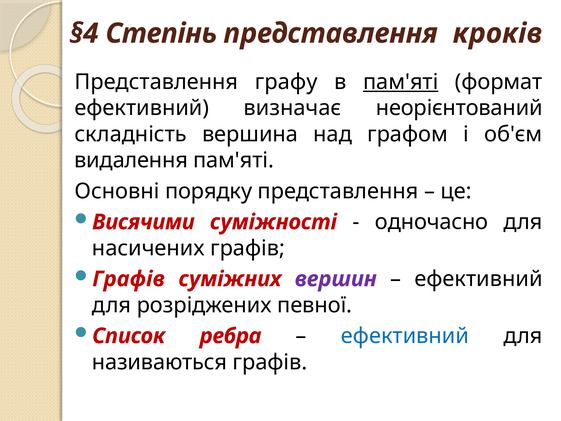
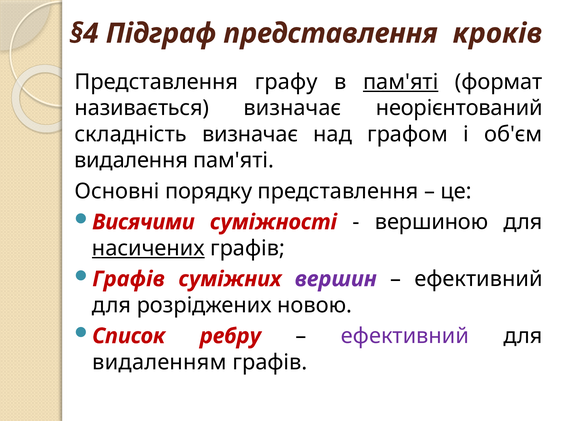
Степінь: Степінь -> Підграф (161, 33)
ефективний: ефективний -> називається (142, 108)
складність вершина: вершина -> визначає (250, 134)
одночасно: одночасно -> вершиною (432, 222)
насичених underline: none -> present (148, 248)
певної: певної -> новою (315, 305)
ребра: ребра -> ребру (230, 336)
ефективний colour: blue -> purple (405, 336)
називаються: називаються -> видаленням (159, 362)
